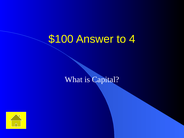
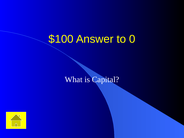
4: 4 -> 0 (132, 39)
